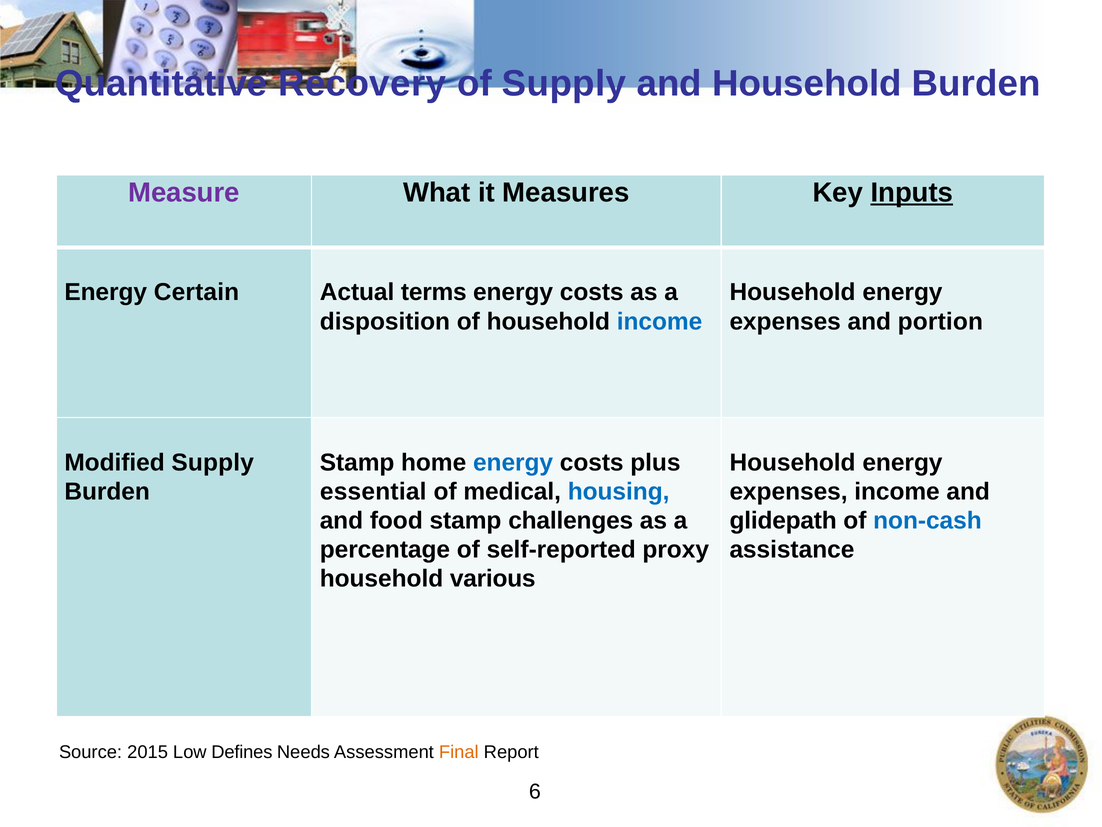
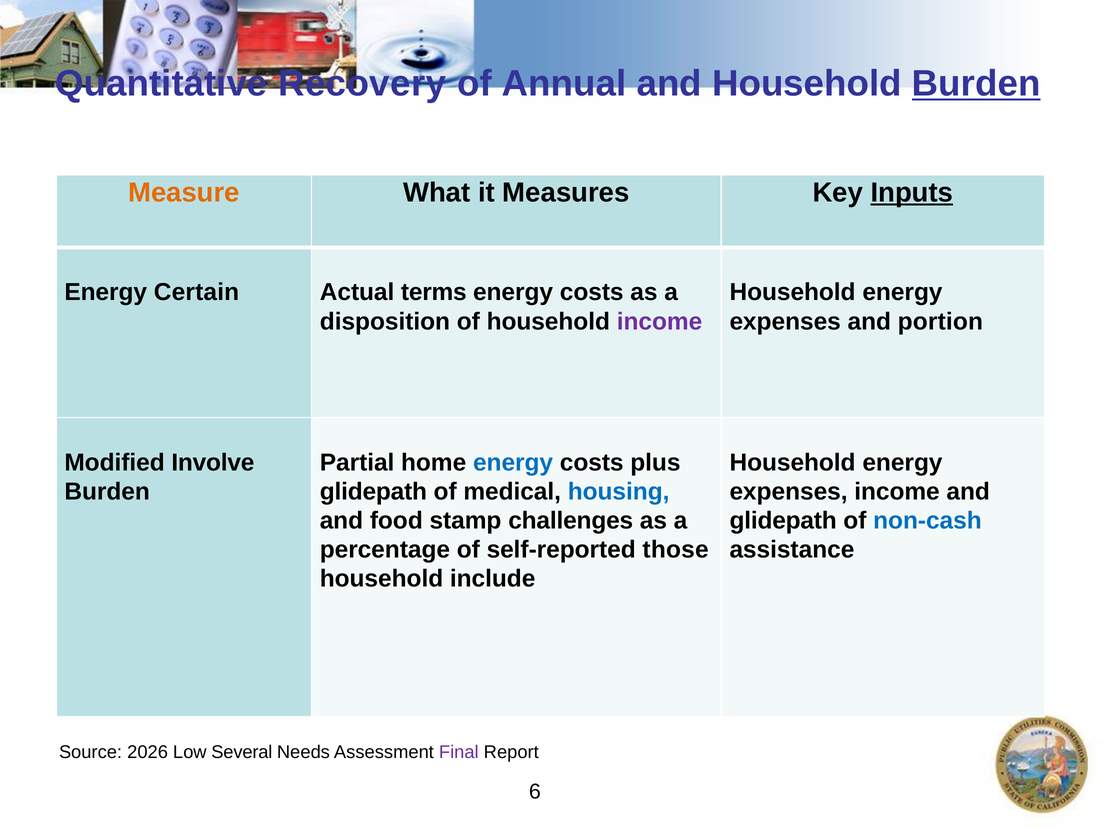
of Supply: Supply -> Annual (564, 84)
Burden underline: none -> present (976, 84)
Measure colour: purple -> orange (184, 193)
income colour: blue -> purple (660, 321)
Modified Supply: Supply -> Involve (213, 462)
Stamp: Stamp -> Partial (357, 462)
essential: essential -> glidepath (373, 491)
proxy: proxy -> those (676, 549)
various: various -> include (493, 578)
2015: 2015 -> 2026 (148, 752)
Defines: Defines -> Several (242, 752)
Final colour: orange -> purple (459, 752)
